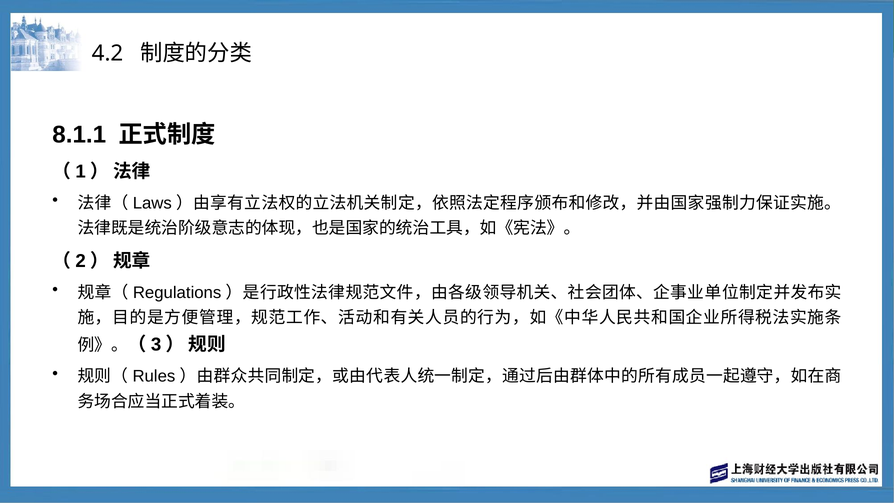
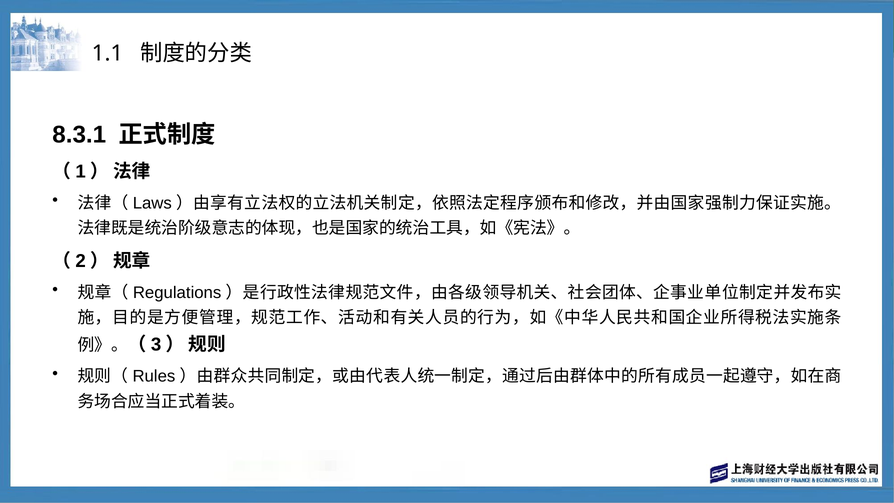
4.2: 4.2 -> 1.1 (108, 53)
8.1.1: 8.1.1 -> 8.3.1 (79, 135)
